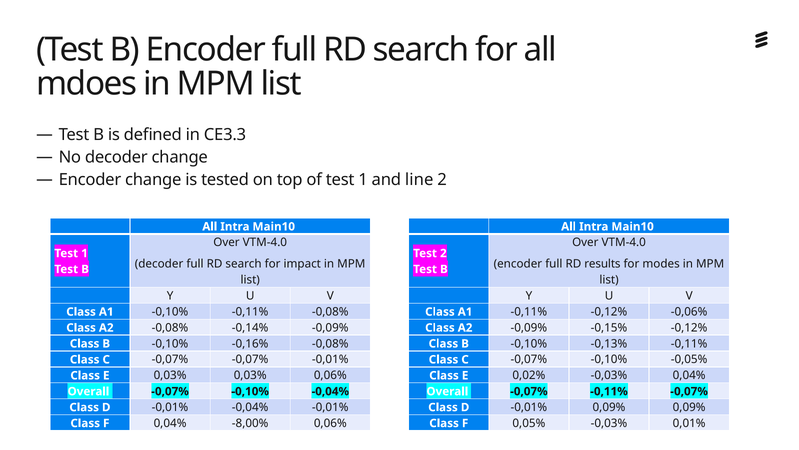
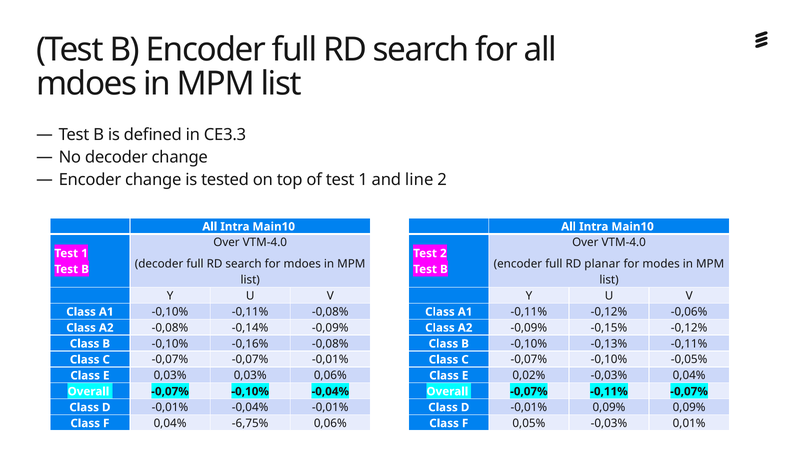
for impact: impact -> mdoes (302, 264)
results: results -> planar (602, 264)
-8,00%: -8,00% -> -6,75% (250, 423)
